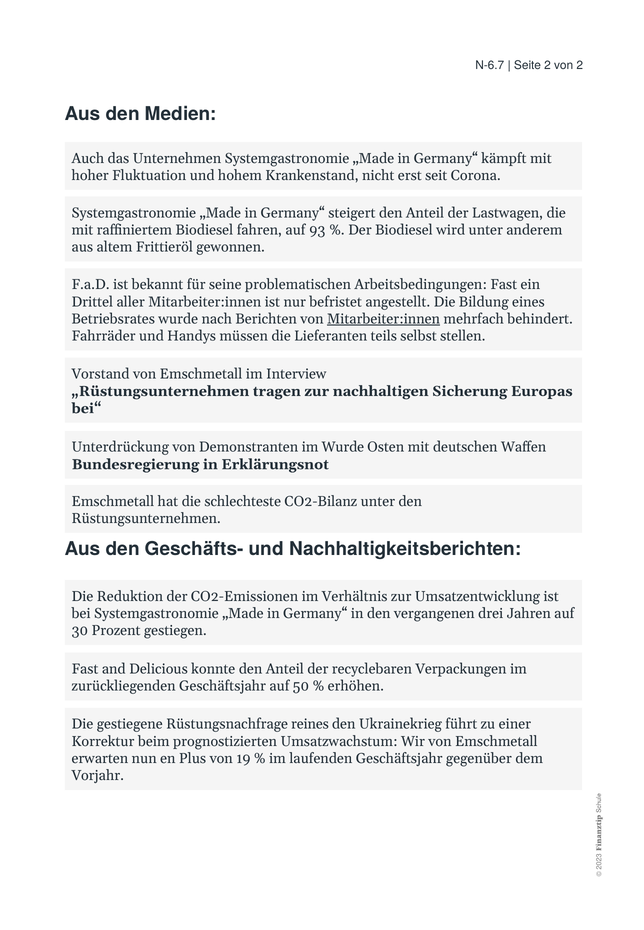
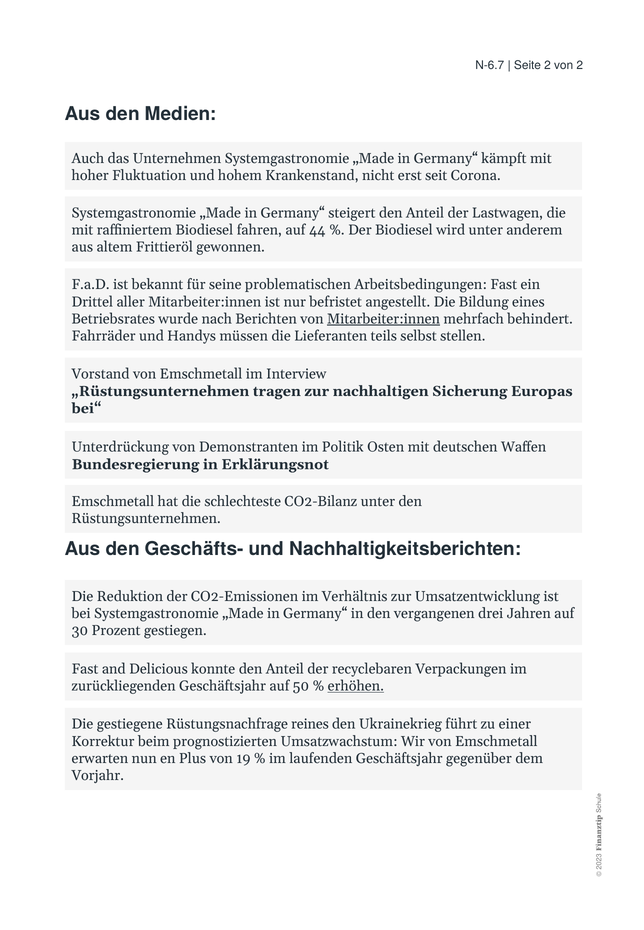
93: 93 -> 44 (317, 230)
im Wurde: Wurde -> Politik (343, 447)
erhöhen underline: none -> present (356, 686)
